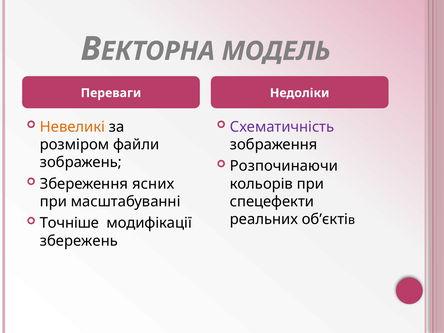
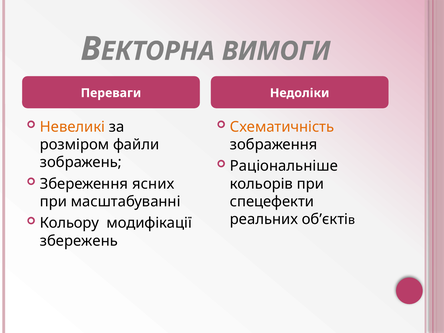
МОДЕЛЬ: МОДЕЛЬ -> ВИМОГИ (276, 51)
Схематичність colour: purple -> orange (282, 127)
Розпочинаючи: Розпочинаючи -> Рацiональнiше (284, 166)
Точнiше: Точнiше -> Кольору (69, 223)
